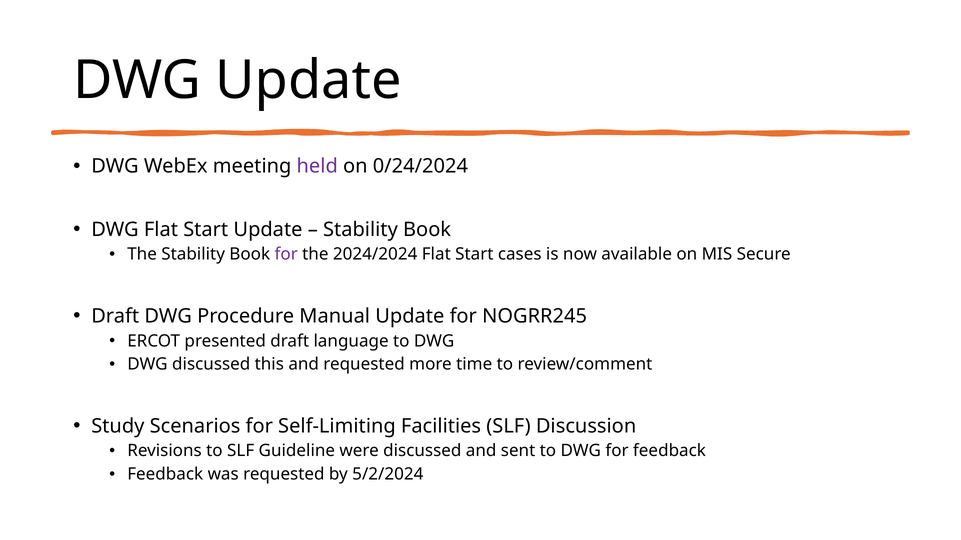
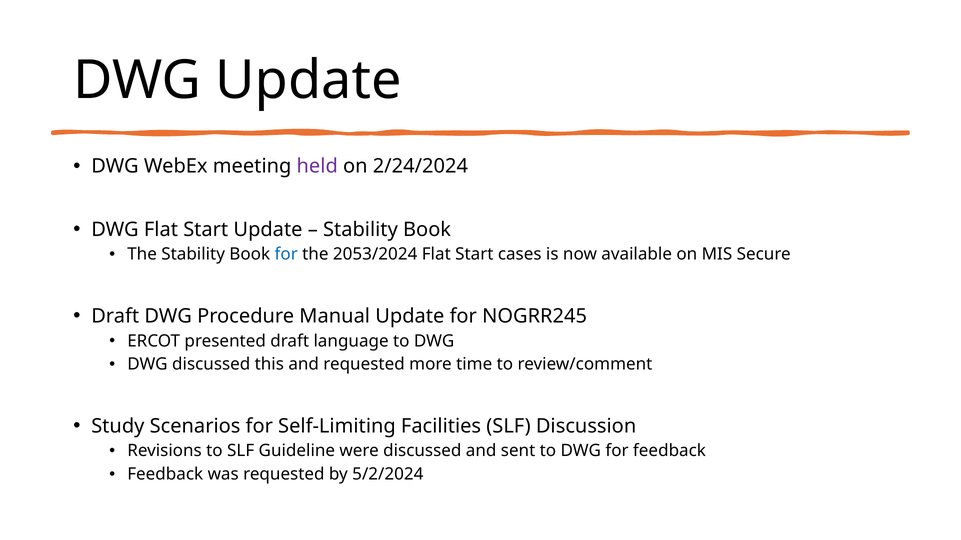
0/24/2024: 0/24/2024 -> 2/24/2024 (420, 166)
for colour: purple -> blue (286, 255)
2024/2024: 2024/2024 -> 2053/2024 (375, 255)
